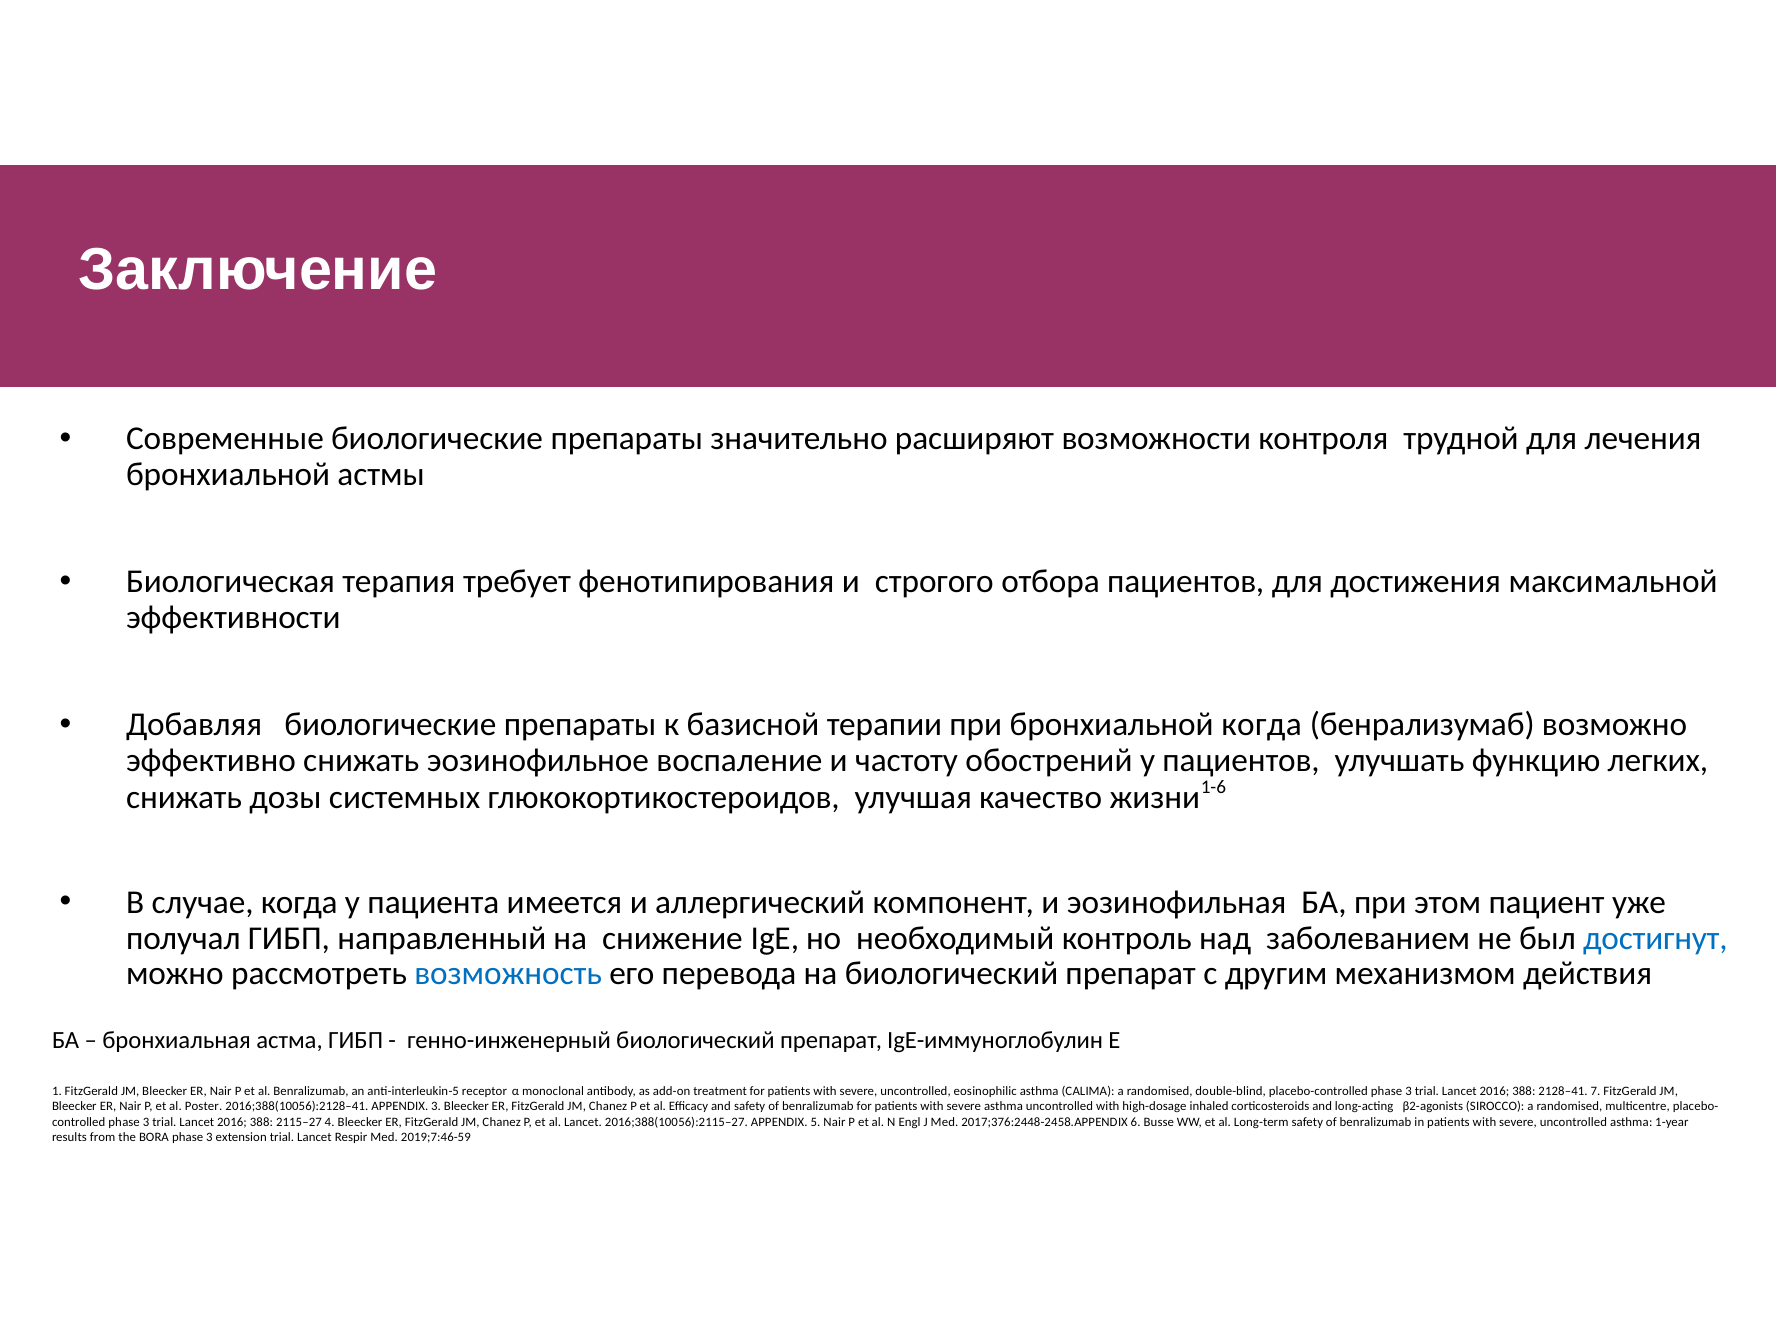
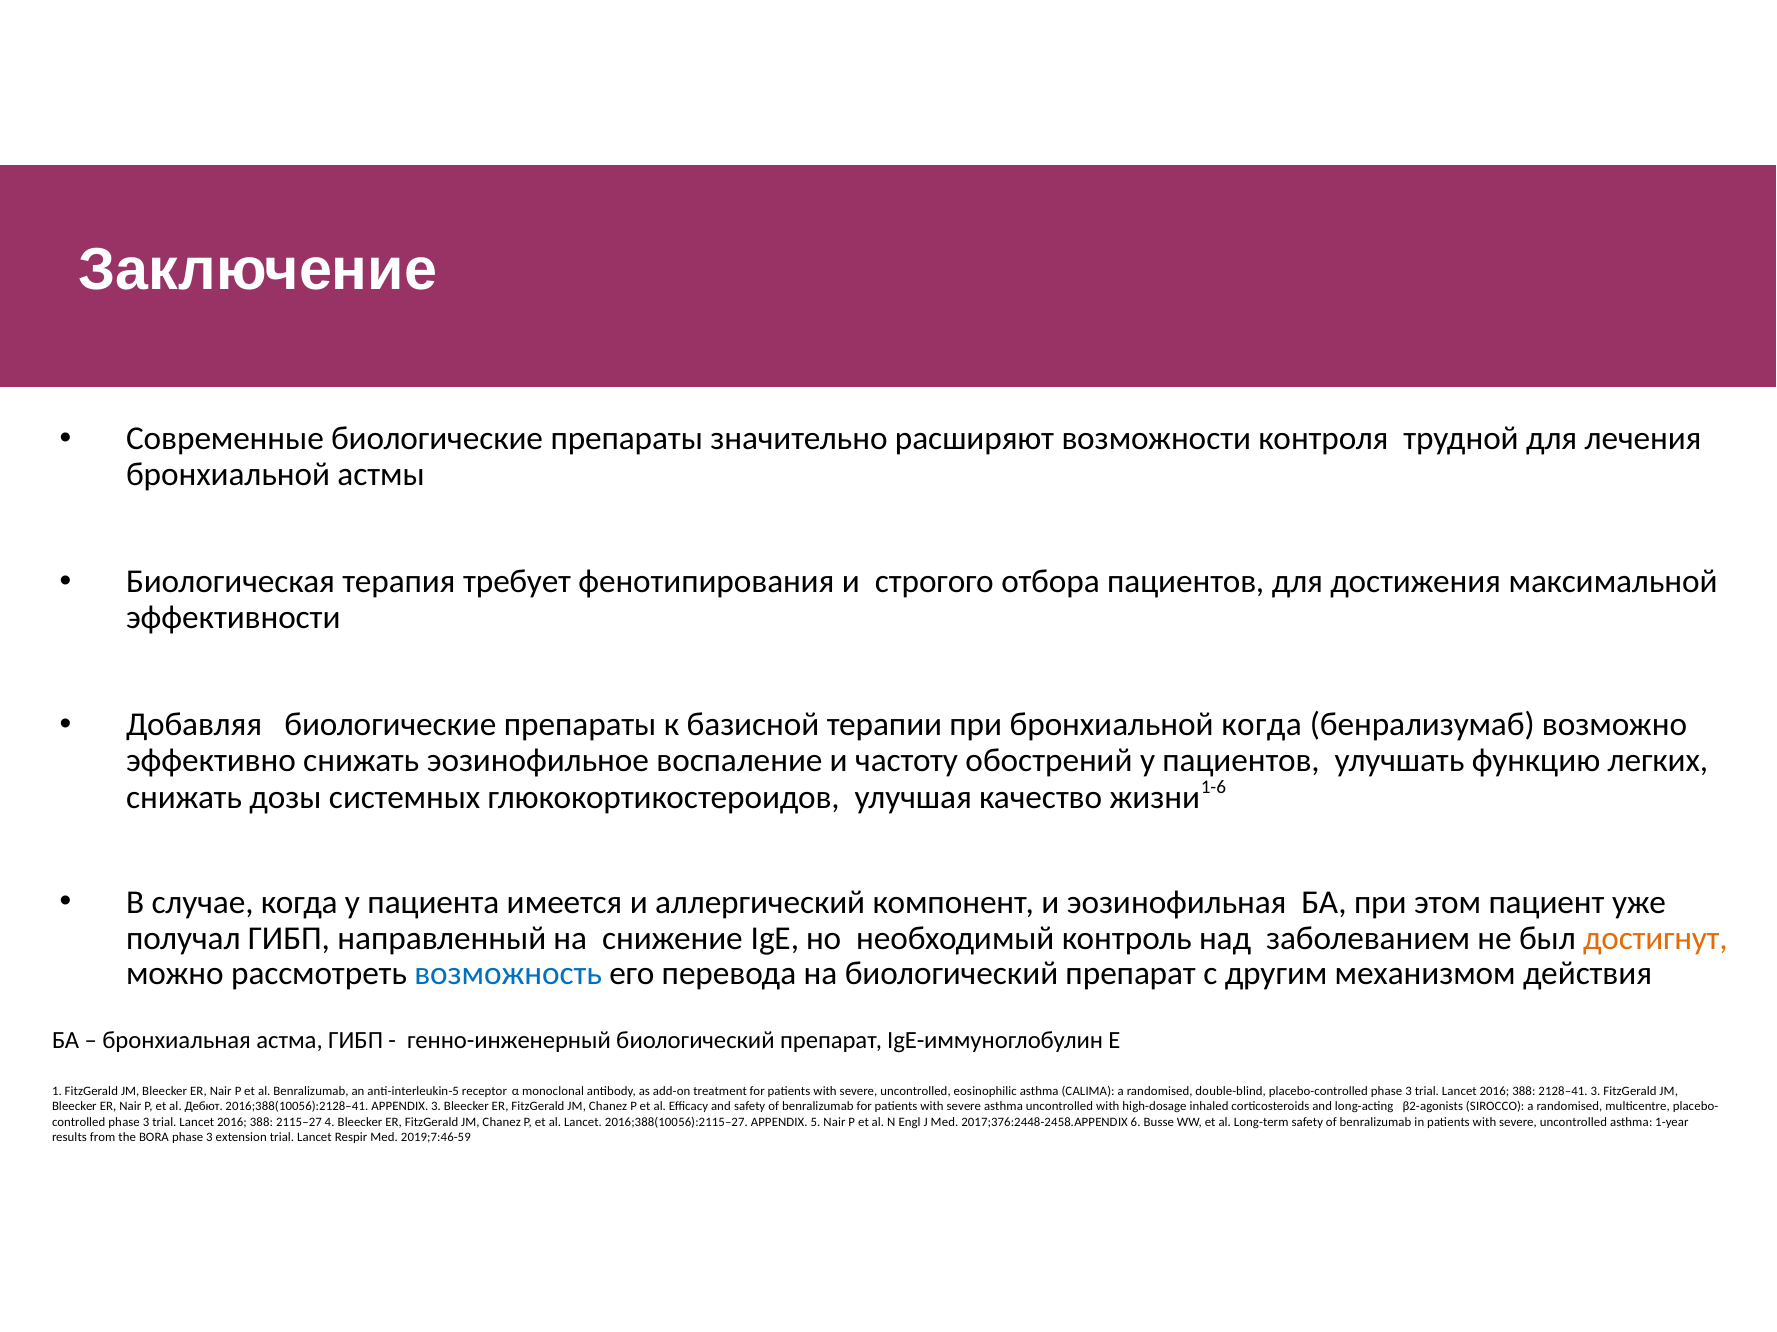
достигнут colour: blue -> orange (1655, 939)
2128–41 7: 7 -> 3 (1595, 1092)
Poster: Poster -> Дебют (204, 1107)
